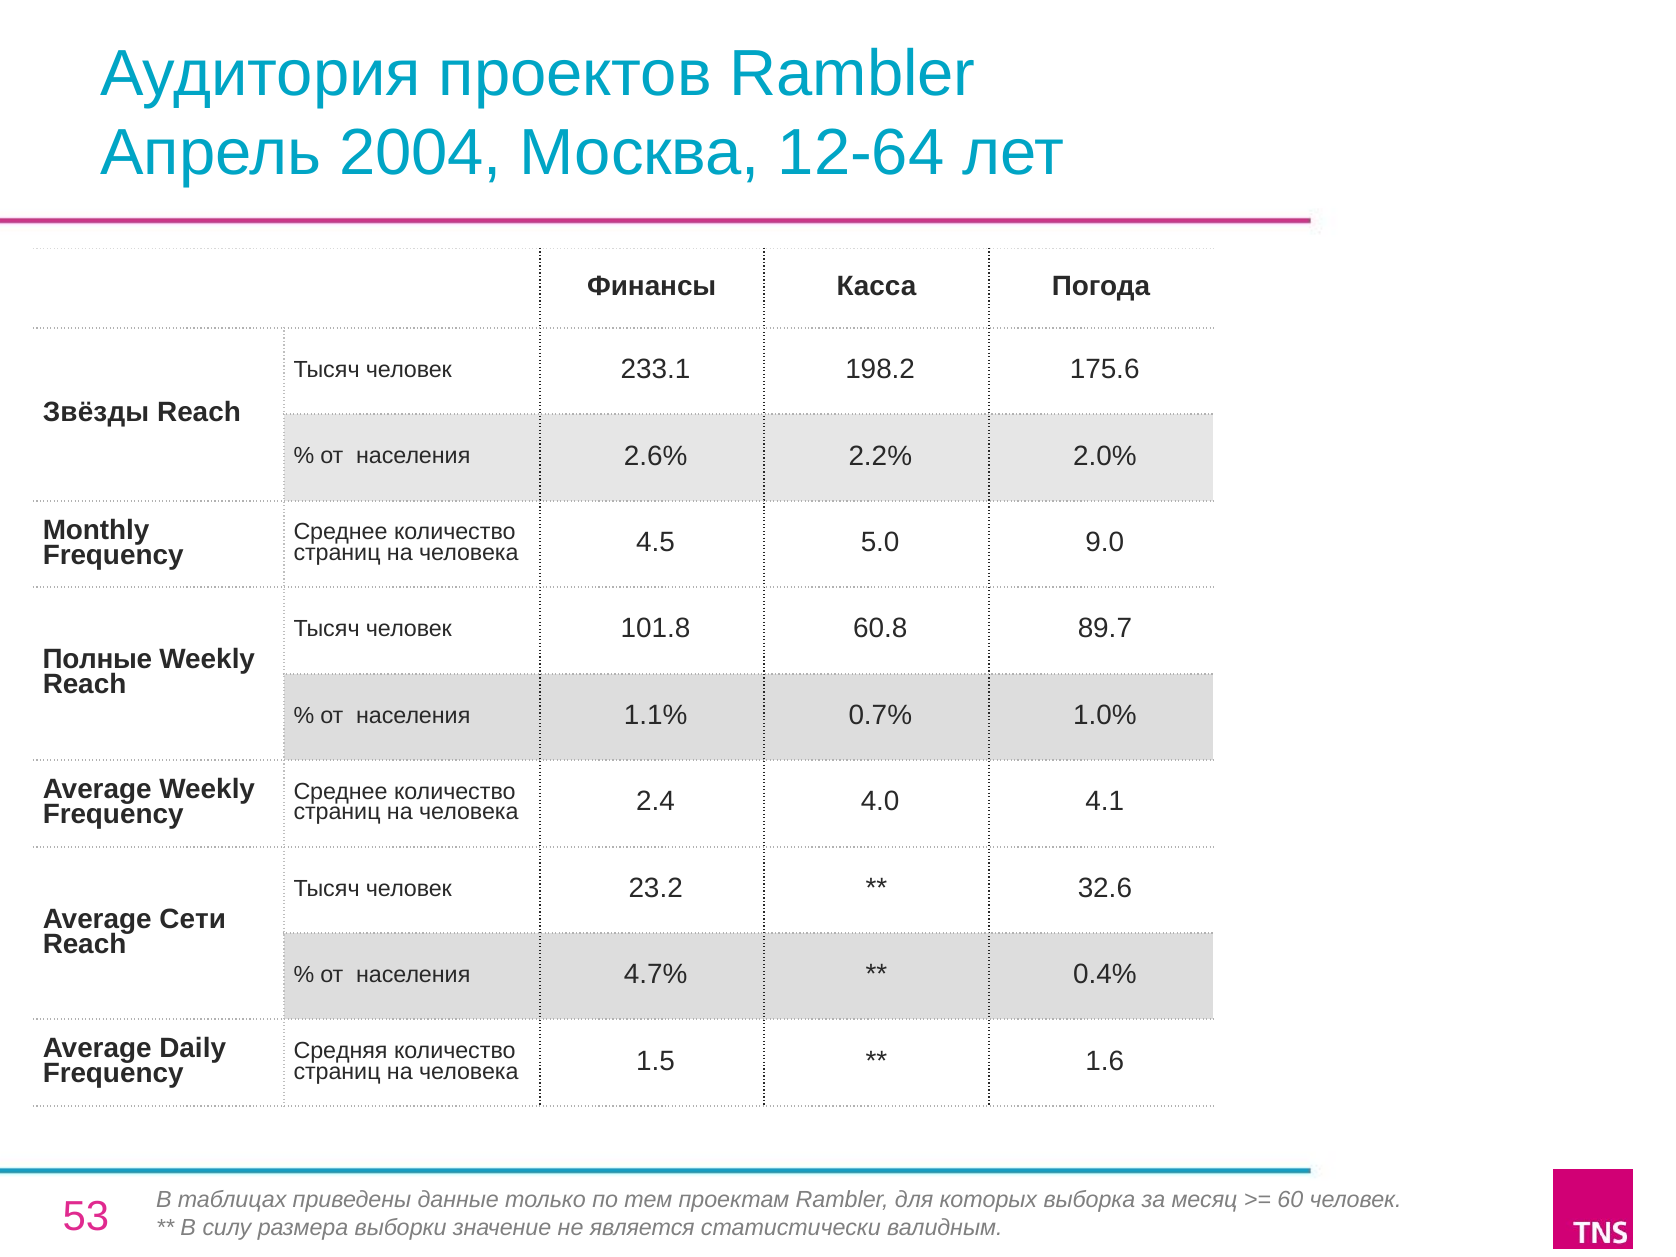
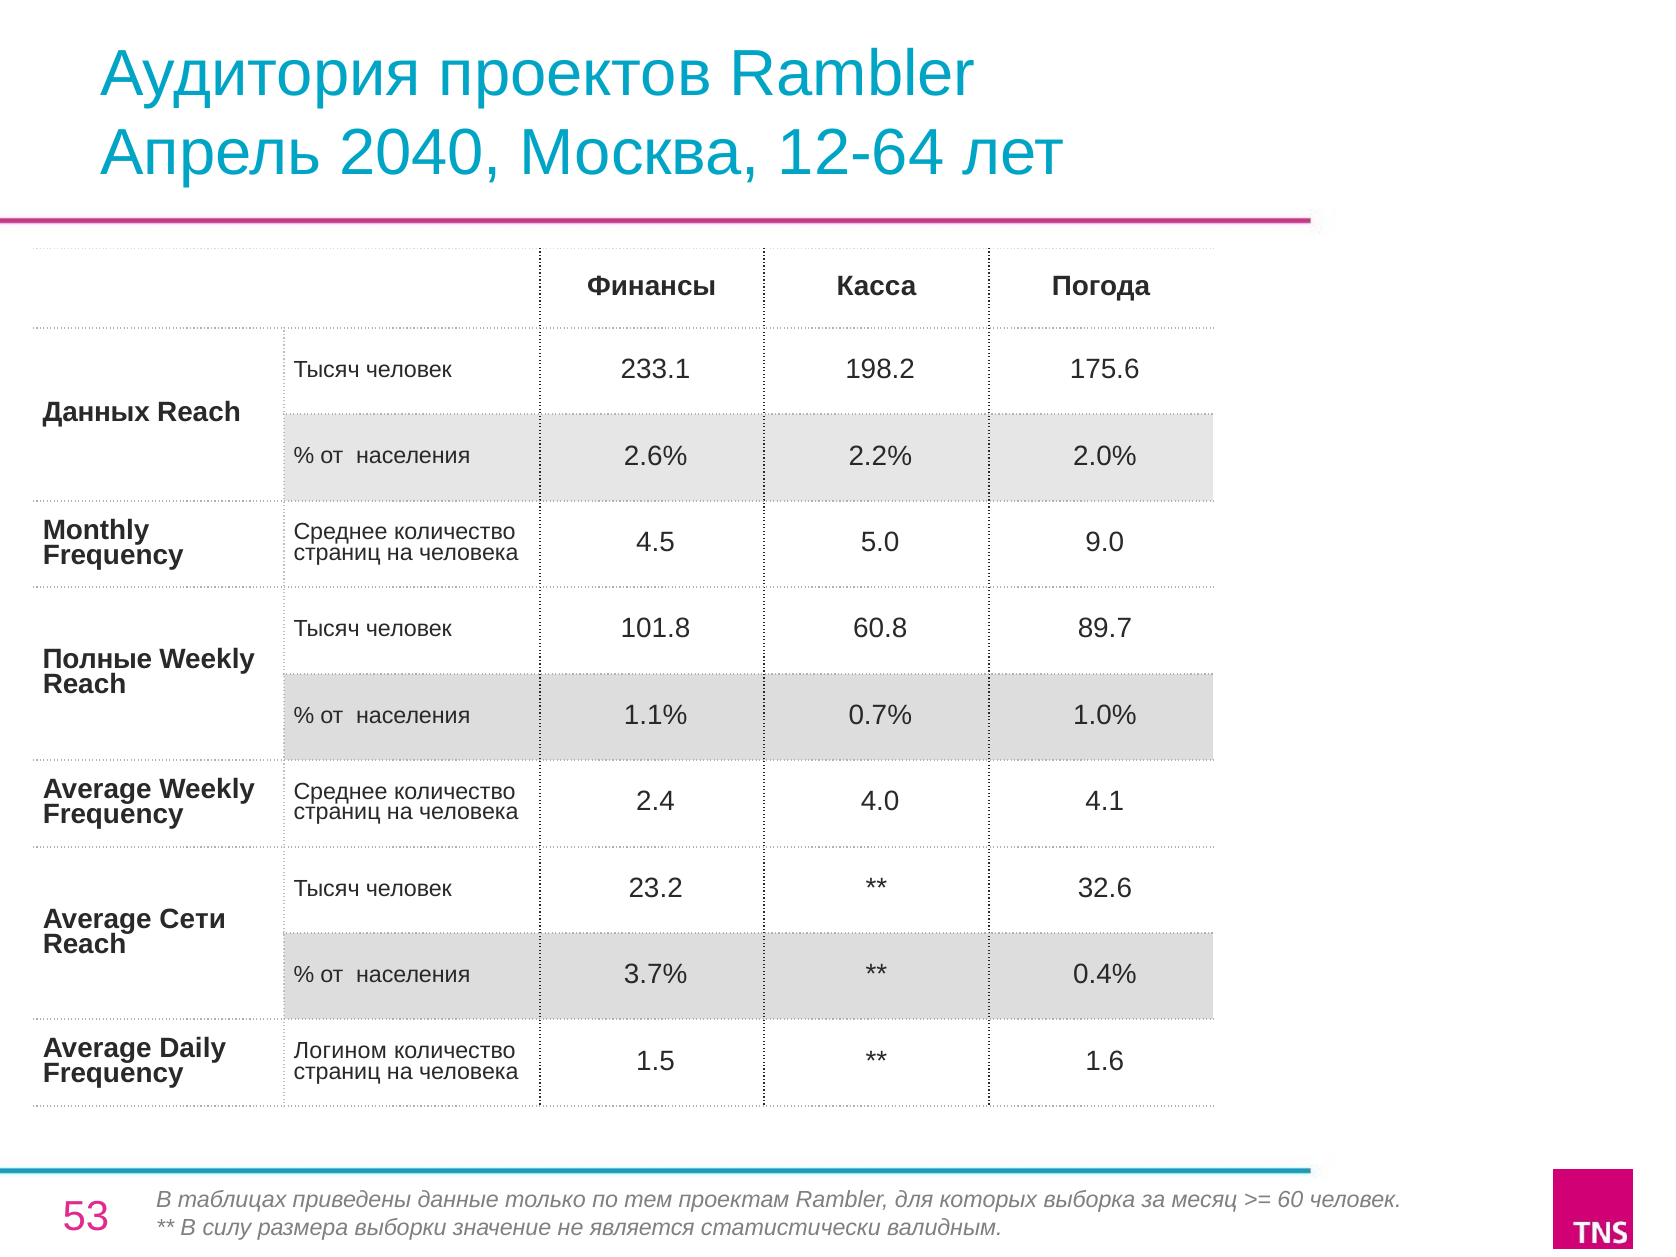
2004: 2004 -> 2040 (421, 153)
Звёзды: Звёзды -> Данных (96, 413)
4.7%: 4.7% -> 3.7% (656, 974)
Средняя: Средняя -> Логином (340, 1051)
